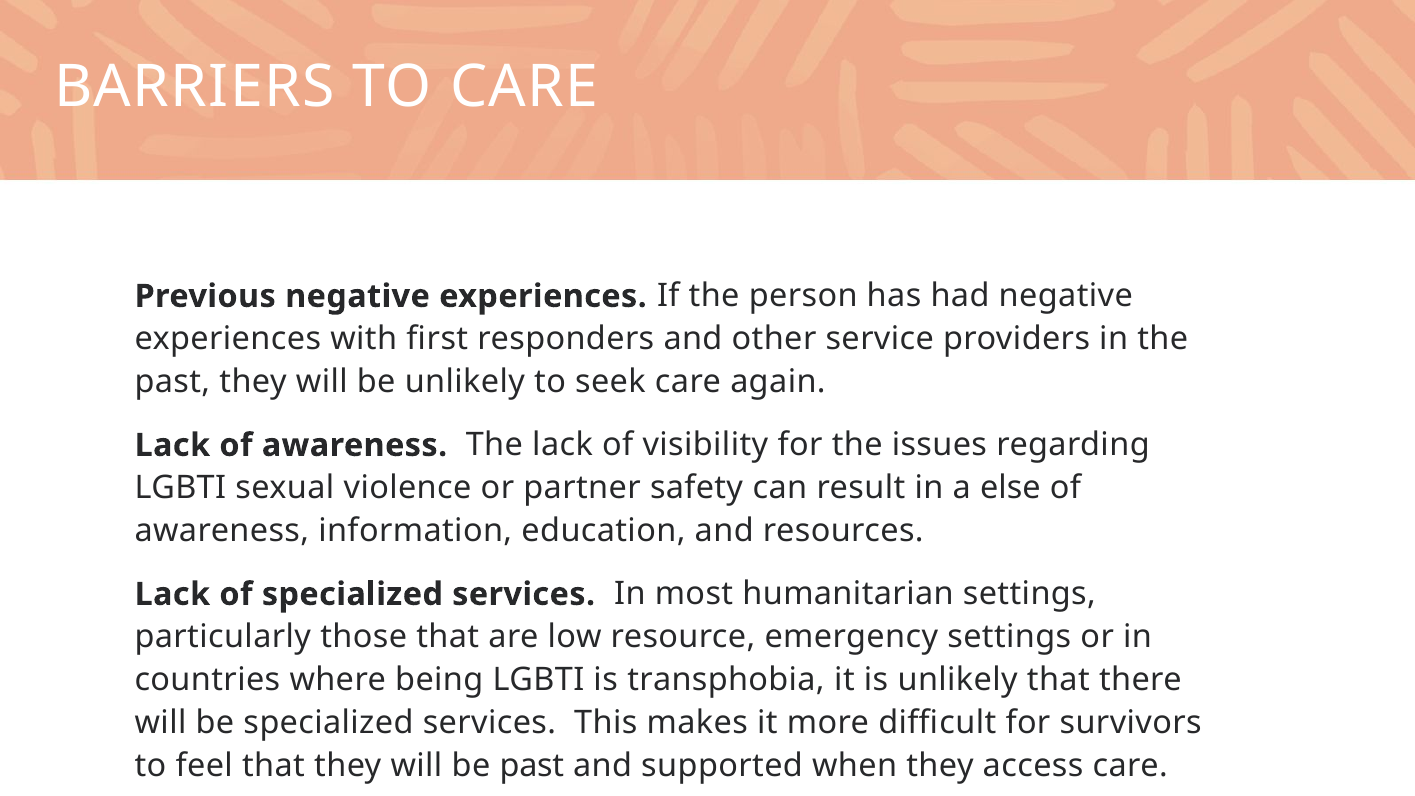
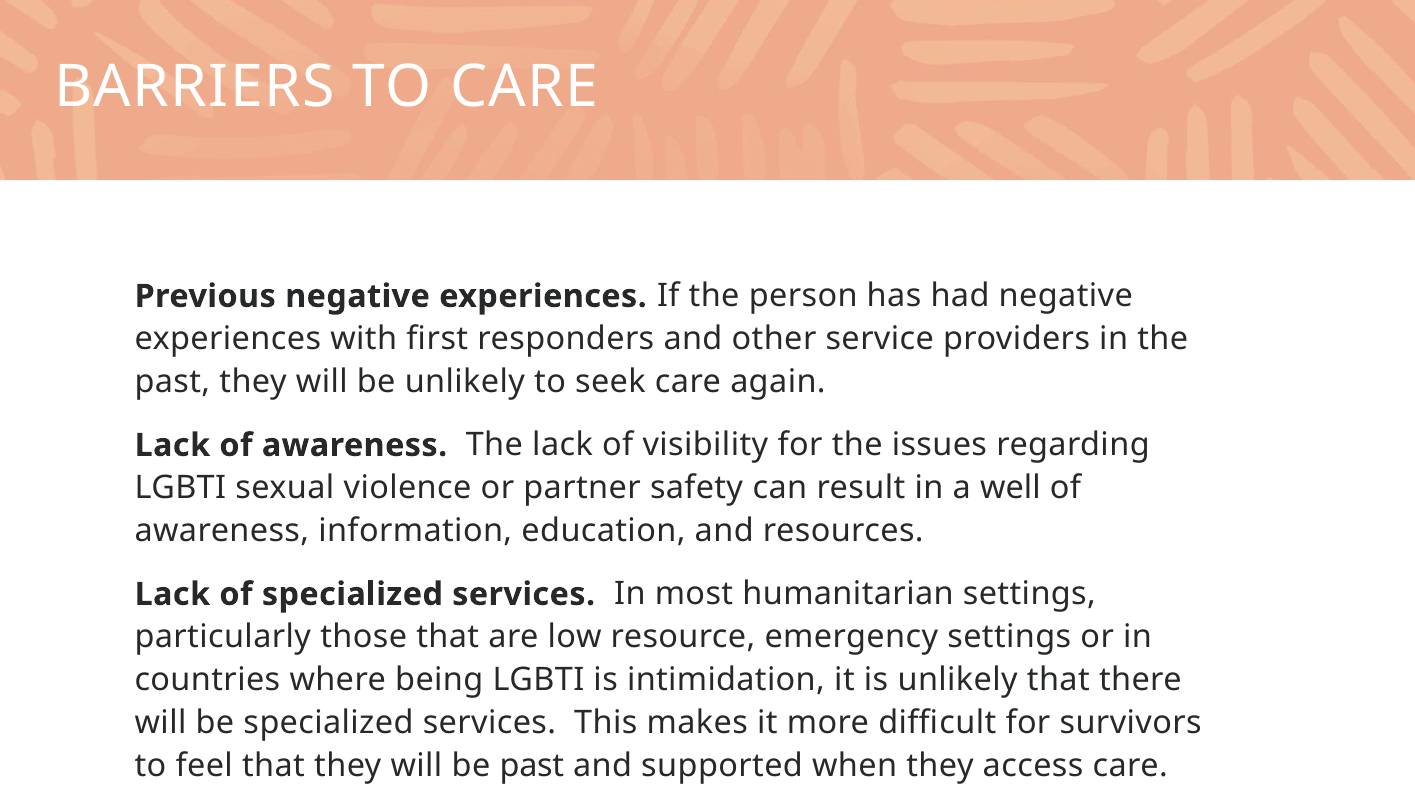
else: else -> well (1010, 488)
transphobia: transphobia -> intimidation (726, 680)
